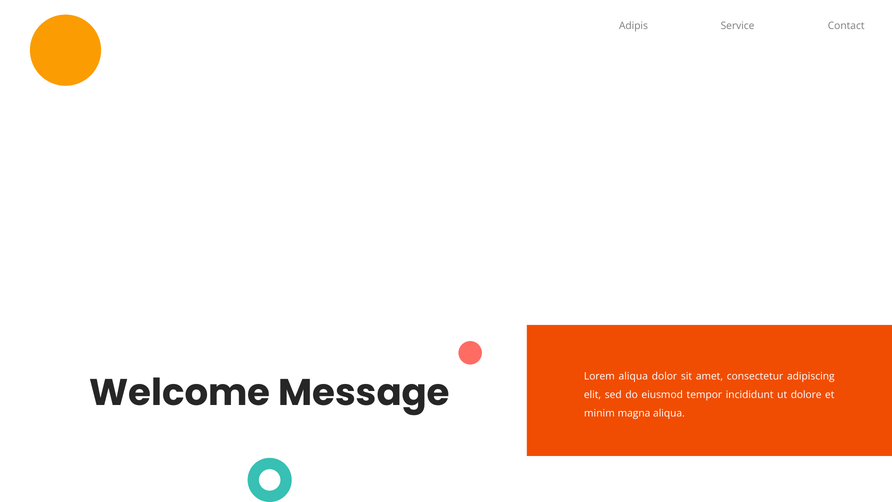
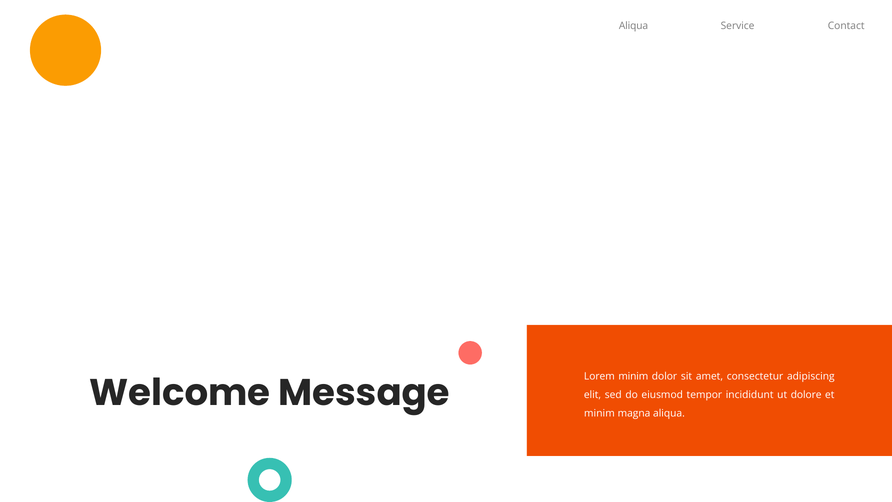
Adipis: Adipis -> Aliqua (634, 26)
Lorem aliqua: aliqua -> minim (633, 376)
